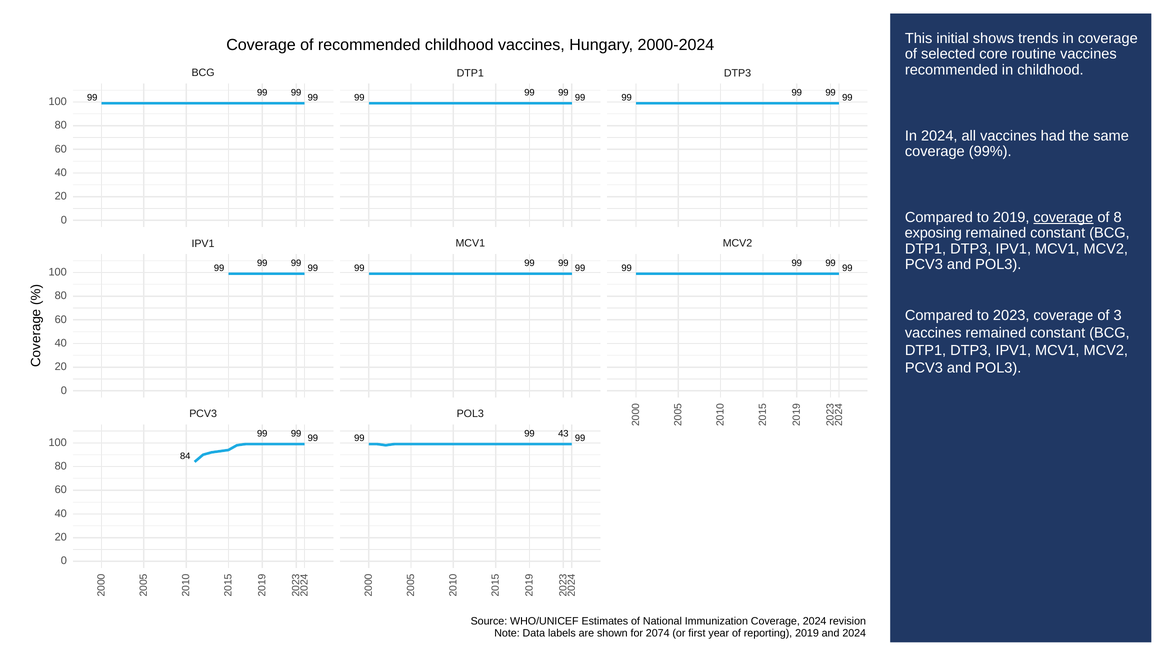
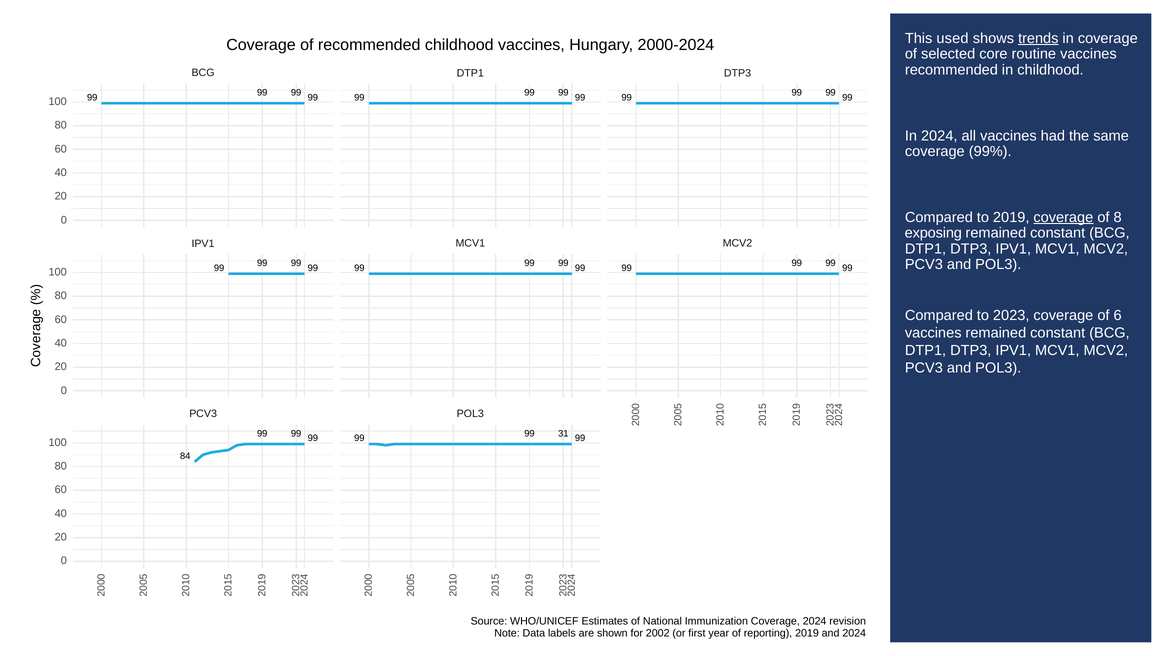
initial: initial -> used (953, 38)
trends underline: none -> present (1038, 38)
of 3: 3 -> 6 (1118, 315)
43: 43 -> 31 (563, 434)
2074: 2074 -> 2002 (658, 633)
